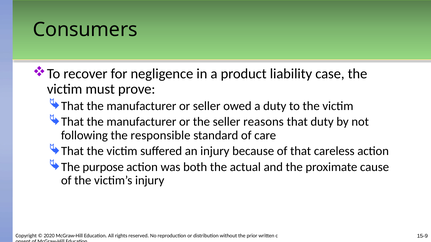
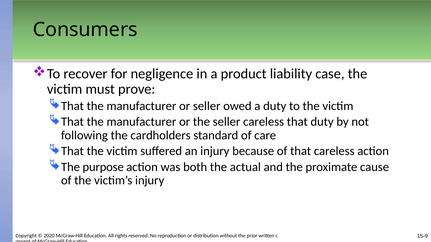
seller reasons: reasons -> careless (264, 122)
responsible: responsible -> cardholders (161, 136)
